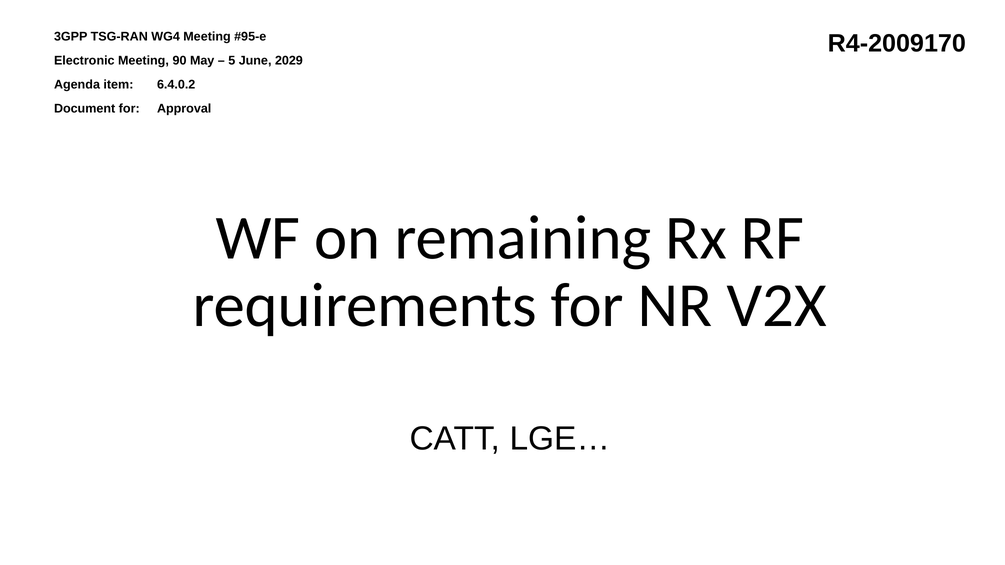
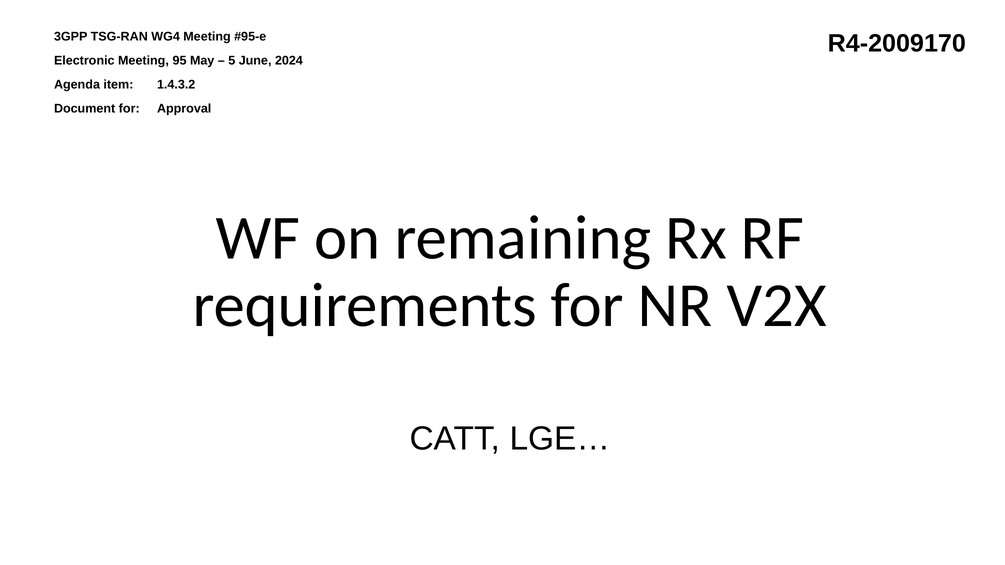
90: 90 -> 95 (180, 61)
2029: 2029 -> 2024 (289, 61)
6.4.0.2: 6.4.0.2 -> 1.4.3.2 (176, 85)
